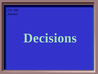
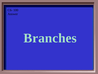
Decisions: Decisions -> Branches (50, 38)
